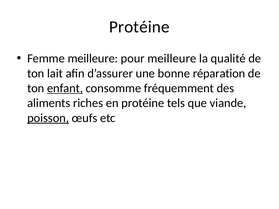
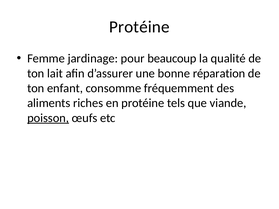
Femme meilleure: meilleure -> jardinage (93, 59)
pour meilleure: meilleure -> beaucoup (172, 59)
enfant underline: present -> none (65, 88)
